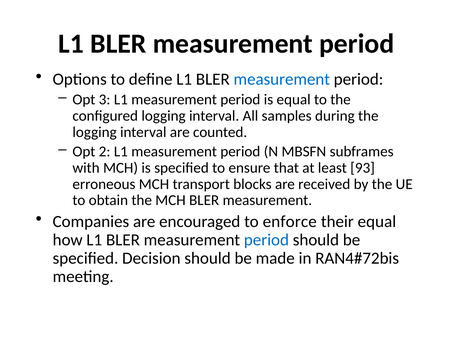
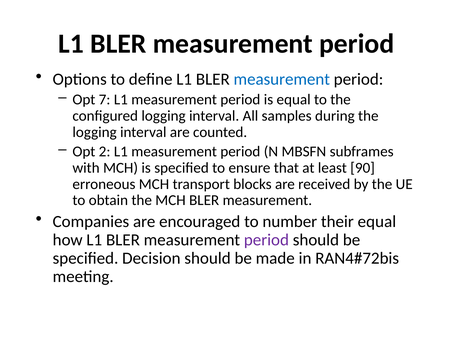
3: 3 -> 7 (105, 100)
93: 93 -> 90 (363, 168)
enforce: enforce -> number (290, 222)
period colour: blue -> purple (266, 240)
